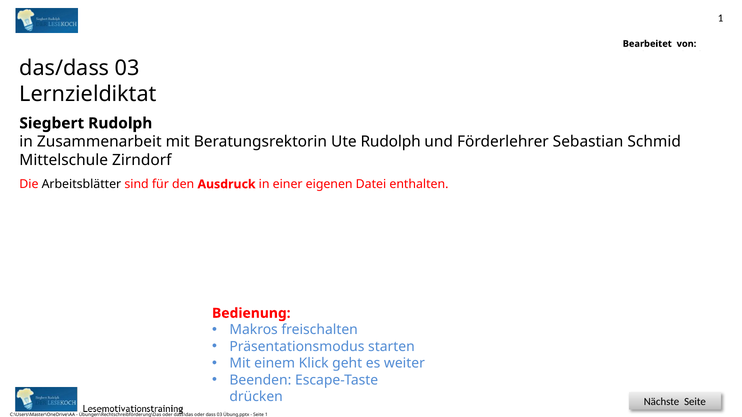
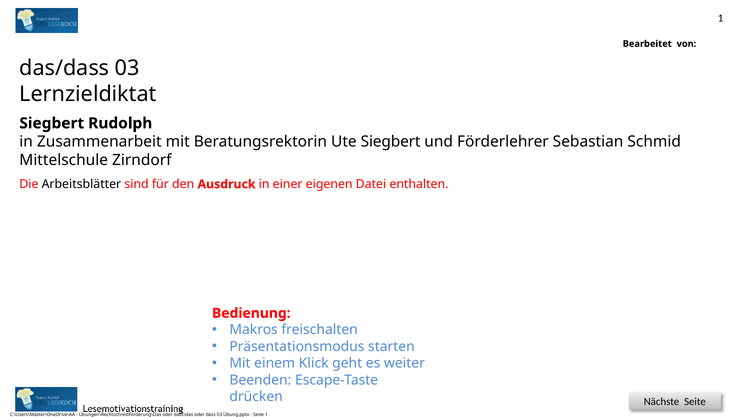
Rudolph: Rudolph -> Siegbert (391, 142)
